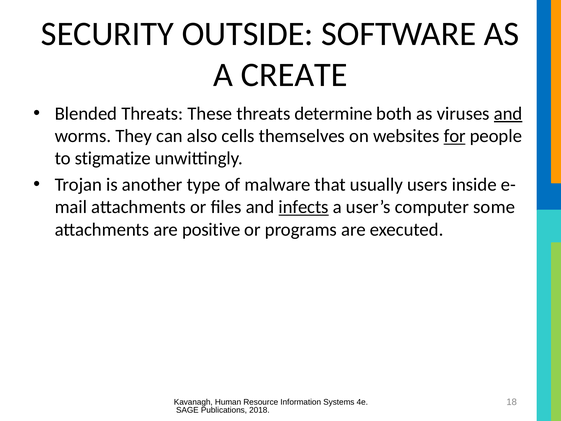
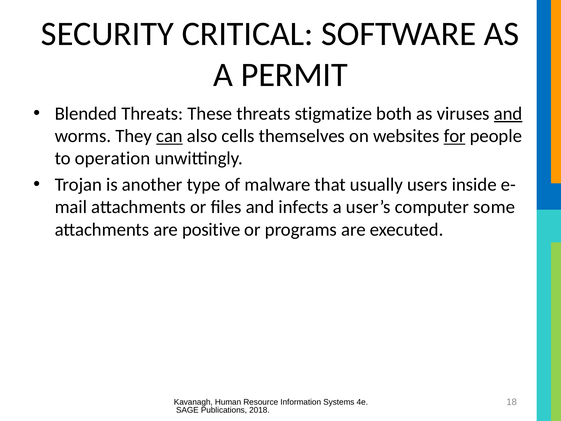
OUTSIDE: OUTSIDE -> CRITICAL (248, 34)
CREATE: CREATE -> PERMIT (294, 75)
determine: determine -> stigmatize (333, 114)
can underline: none -> present (169, 136)
stigmatize: stigmatize -> operation (113, 158)
infects underline: present -> none (304, 207)
